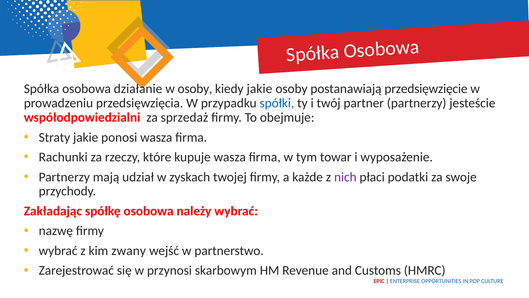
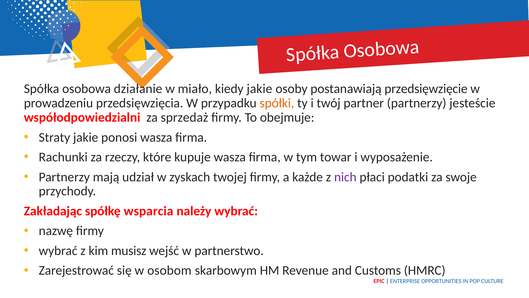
w osoby: osoby -> miało (195, 89)
spółki colour: blue -> orange (277, 103)
spółkę osobowa: osobowa -> wsparcia (149, 211)
zwany: zwany -> musisz (129, 250)
przynosi: przynosi -> osobom (169, 270)
